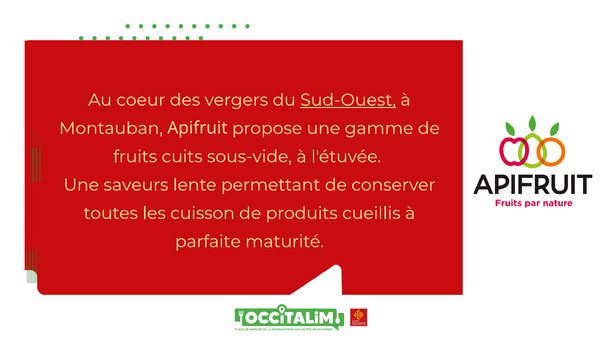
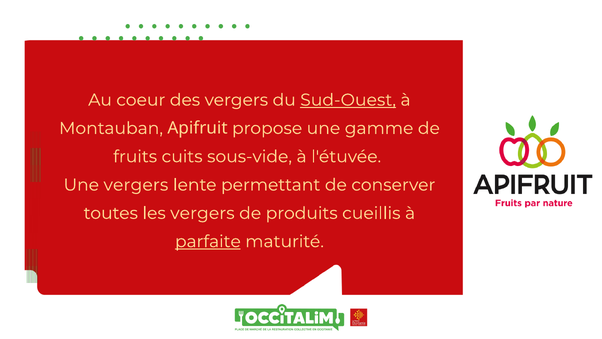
Une saveurs: saveurs -> vergers (136, 185)
les cuisson: cuisson -> vergers (202, 213)
parfaite underline: none -> present (208, 241)
